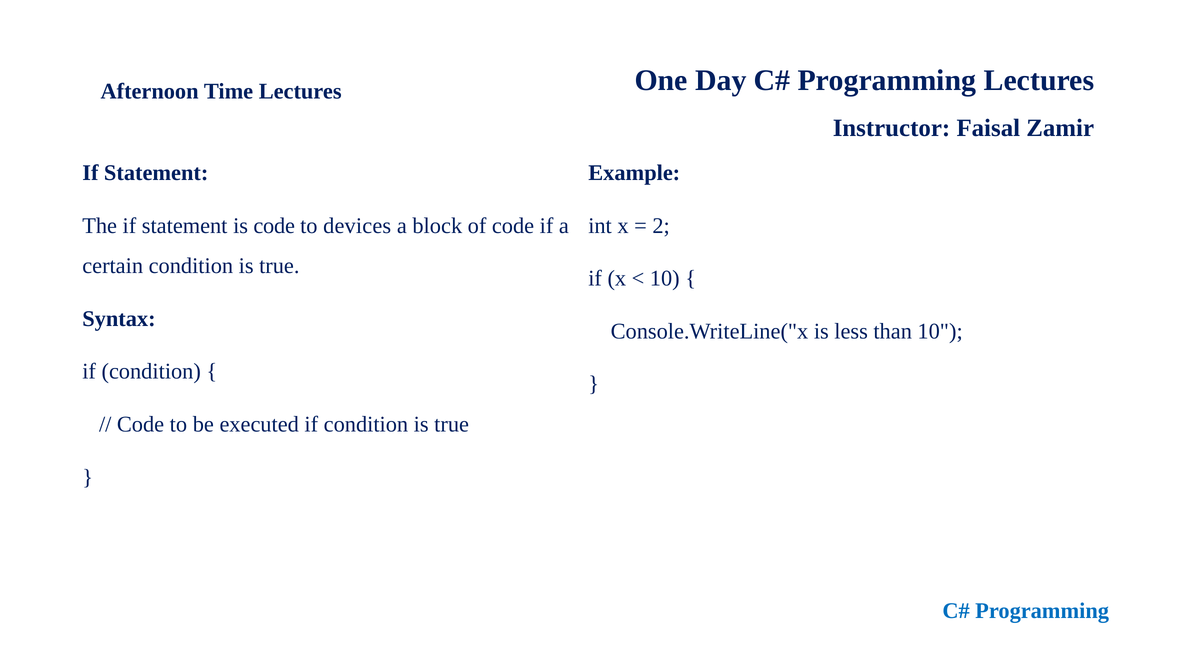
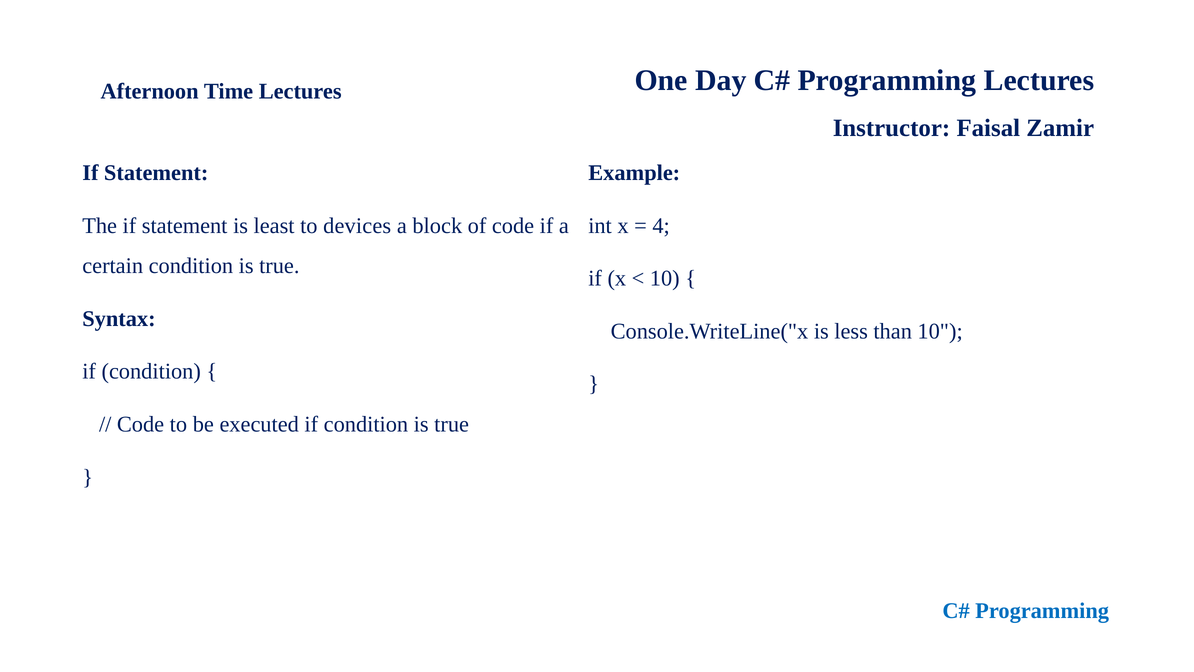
is code: code -> least (274, 226)
2: 2 -> 4 (661, 226)
